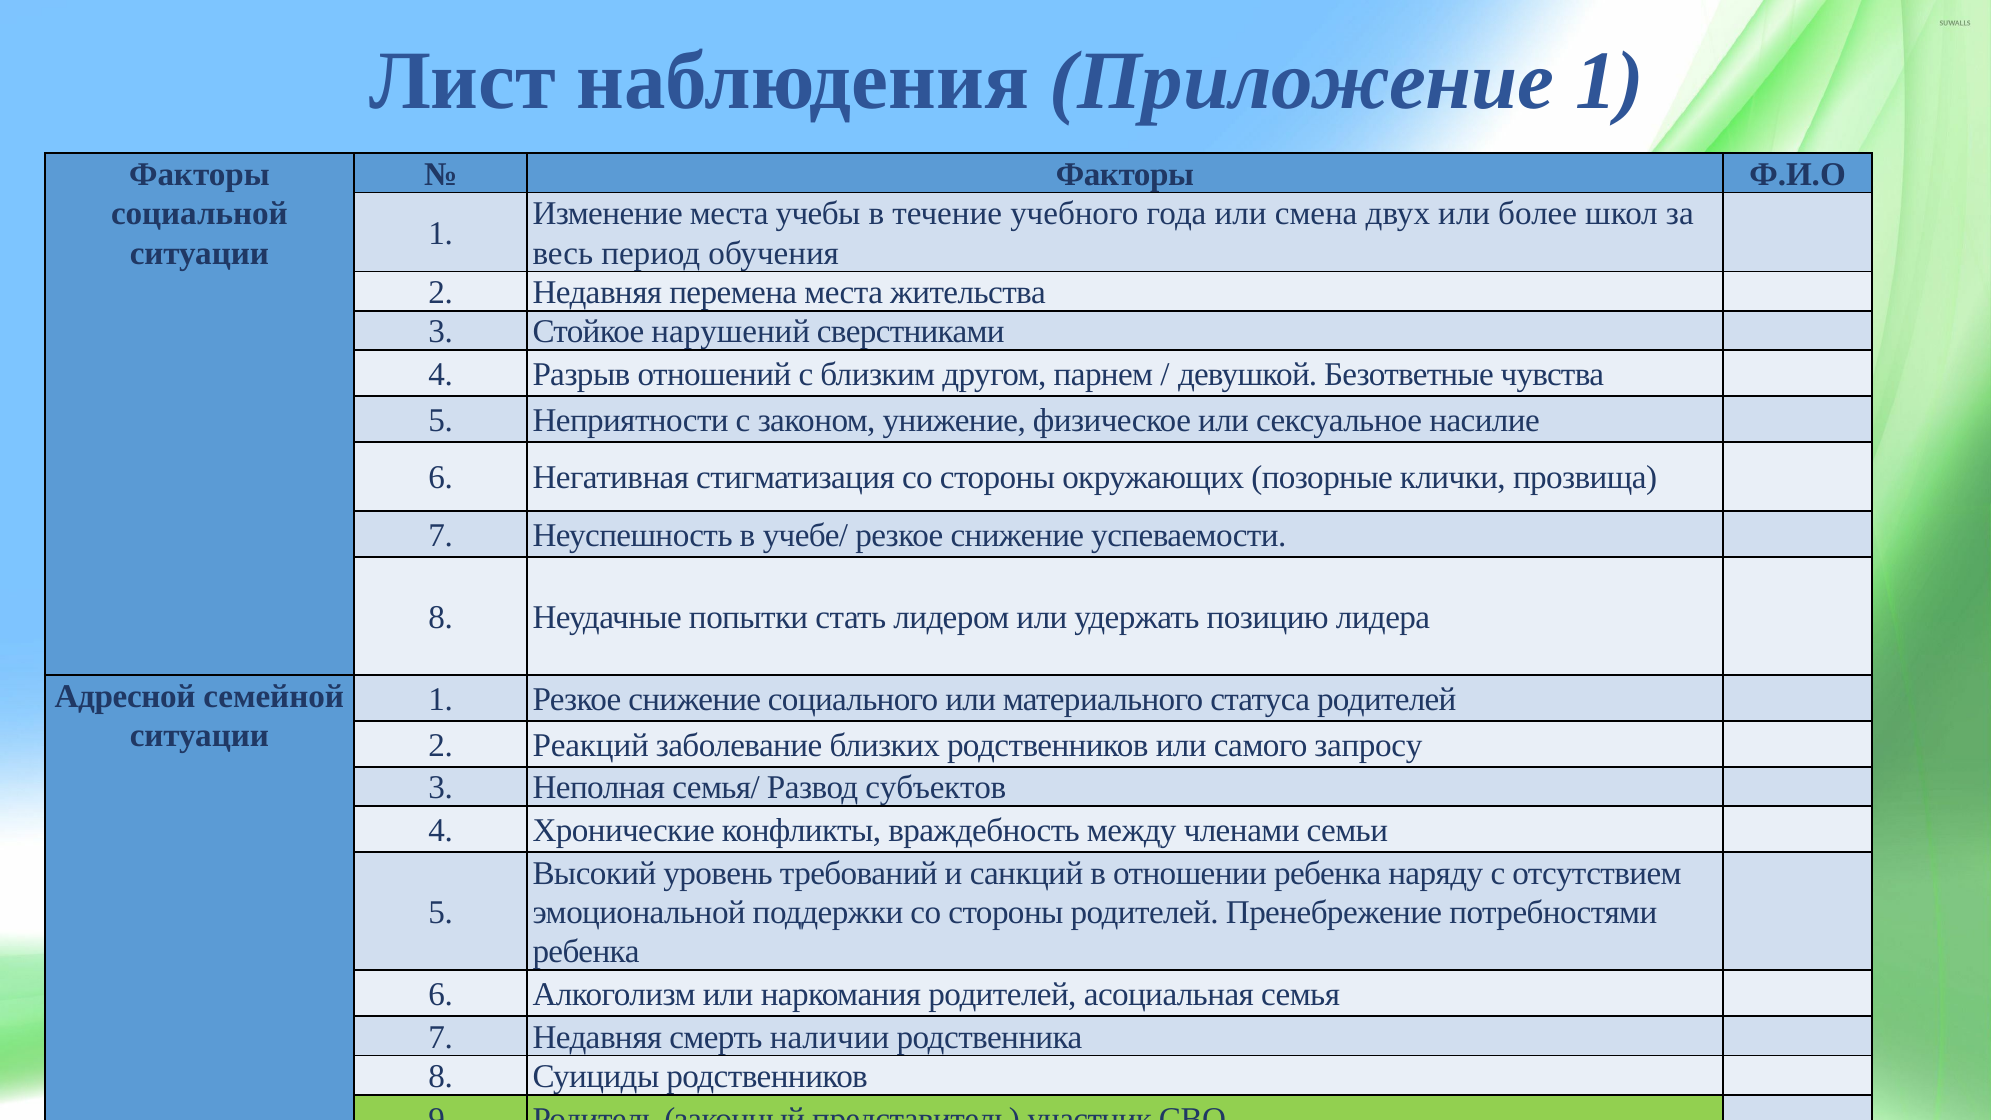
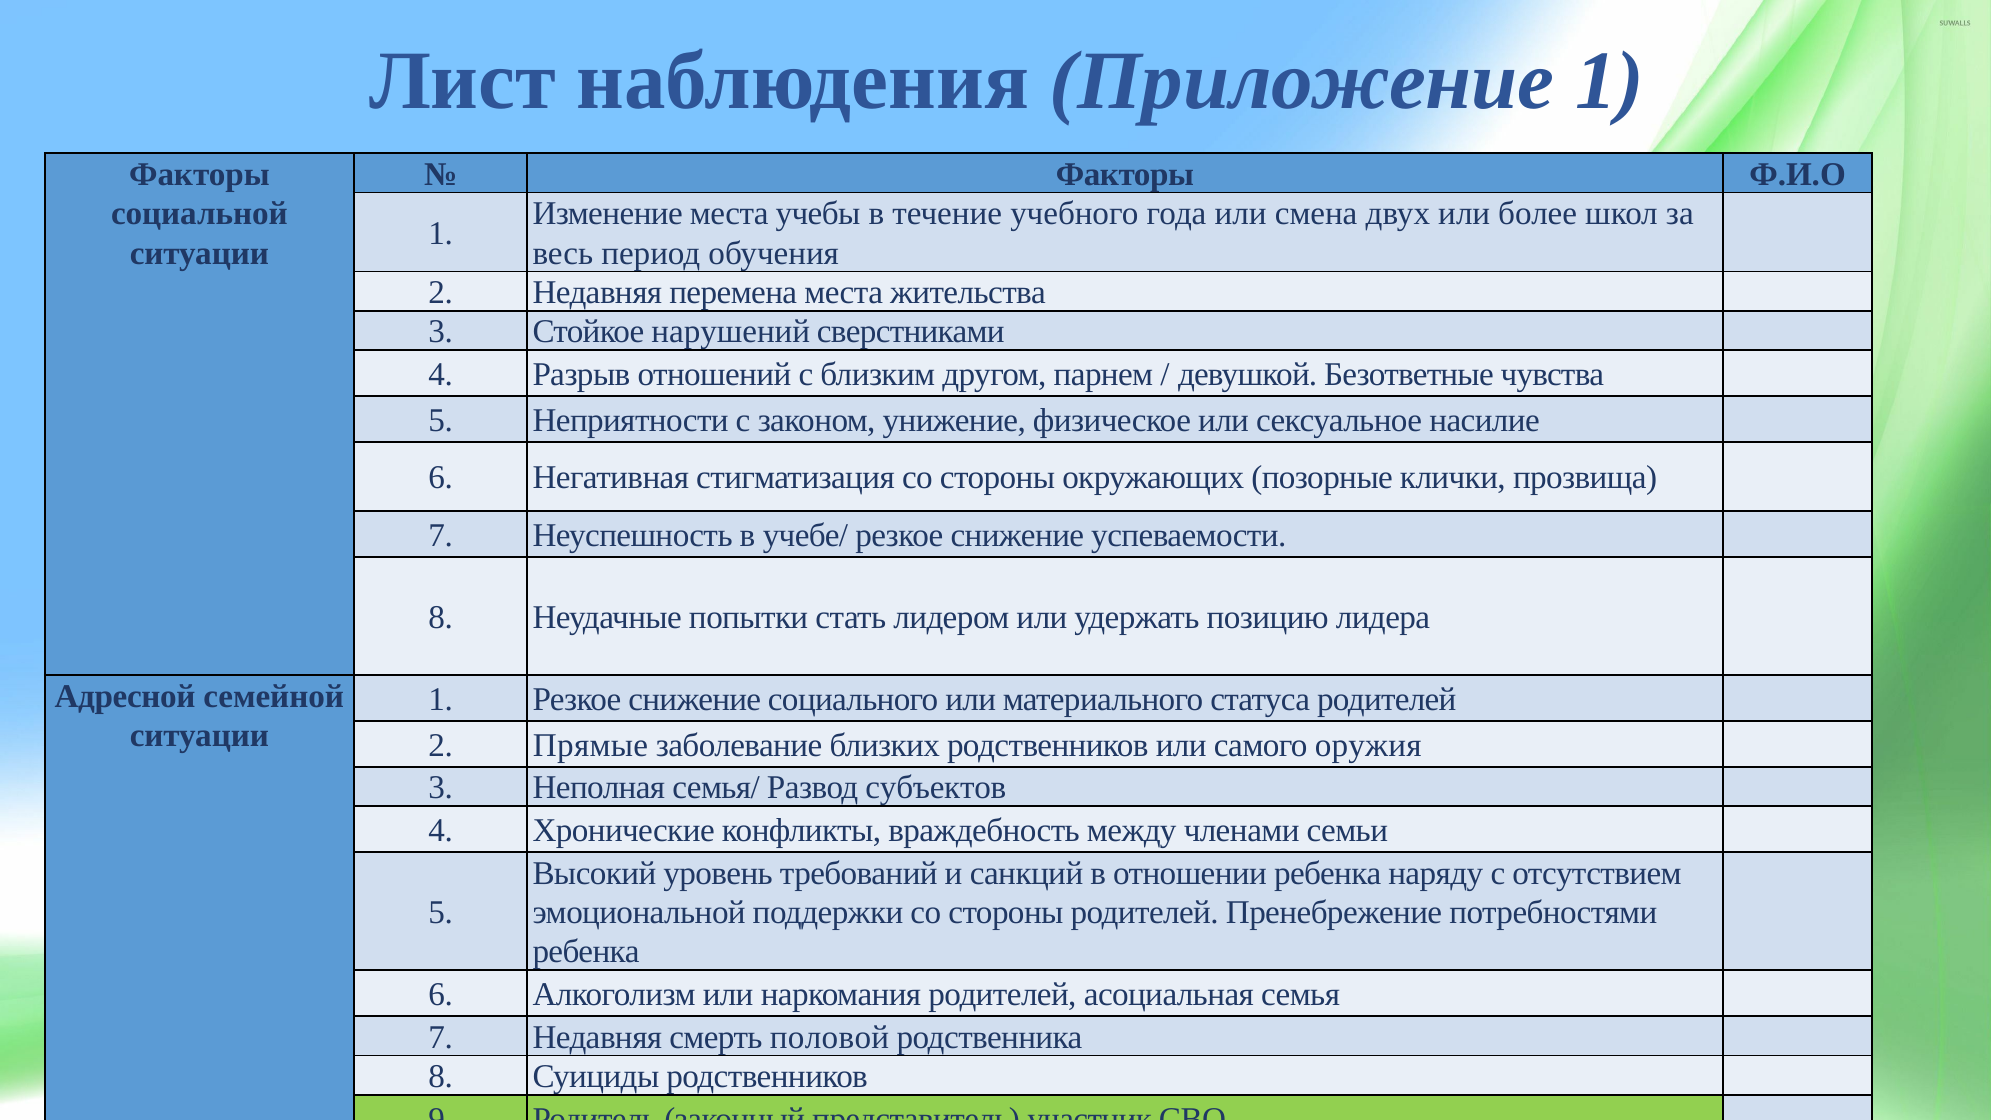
Реакций: Реакций -> Прямые (590, 745)
запросу: запросу -> оружия (1368, 745)
наличии: наличии -> половой (829, 1037)
